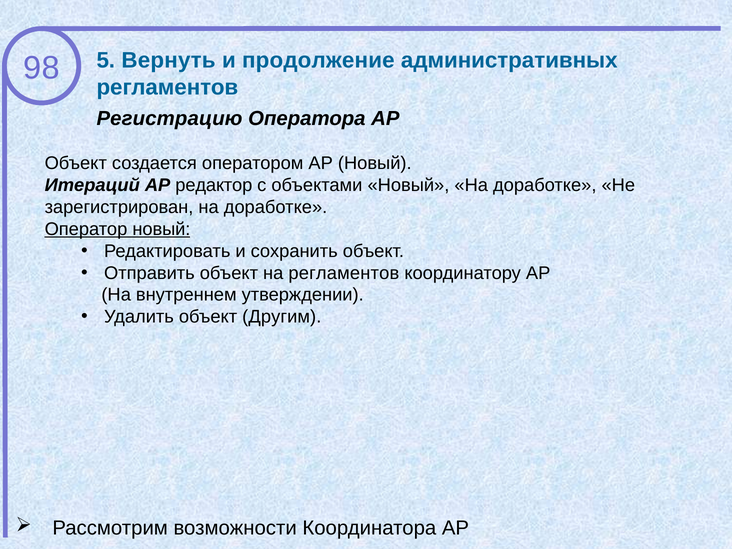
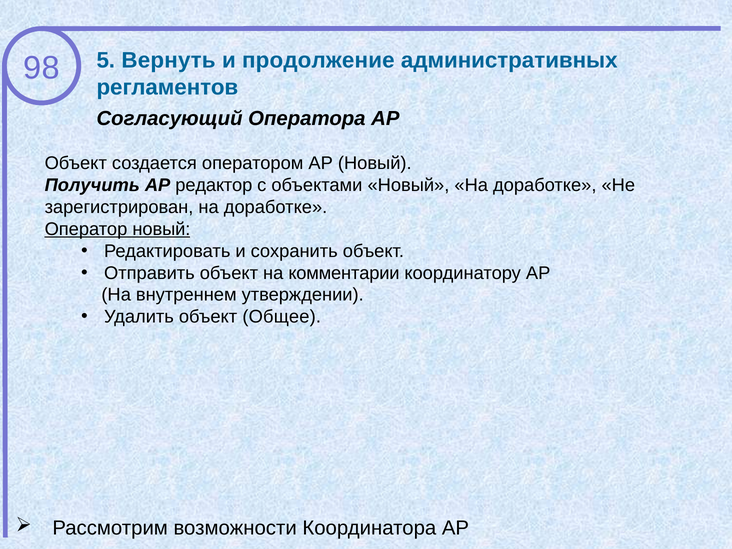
Регистрацию: Регистрацию -> Согласующий (170, 119)
Итераций: Итераций -> Получить (92, 185)
на регламентов: регламентов -> комментарии (344, 273)
Другим: Другим -> Общее (282, 317)
